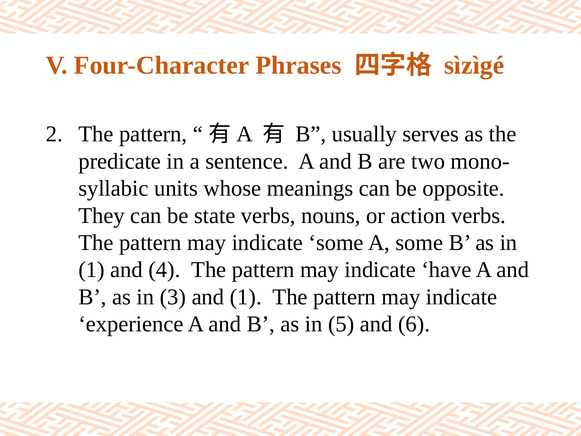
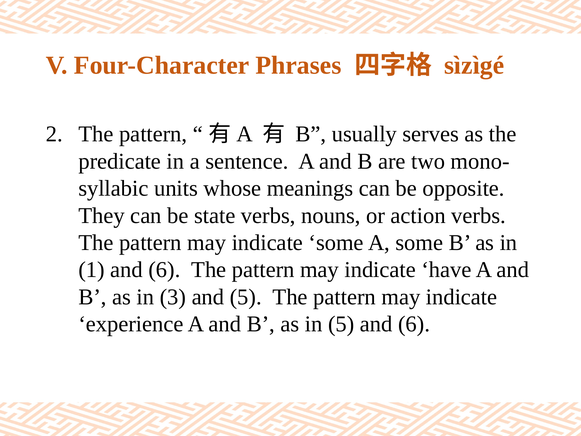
1 and 4: 4 -> 6 (164, 270)
and 1: 1 -> 5 (246, 297)
